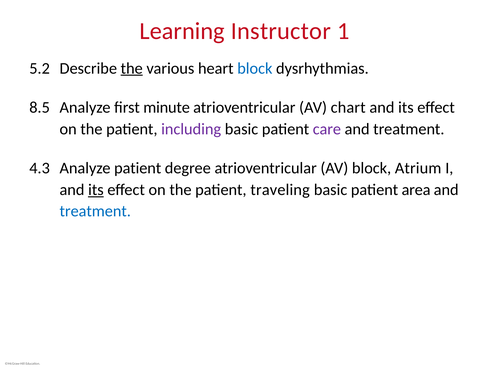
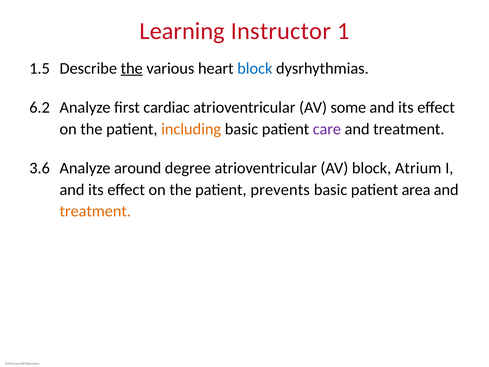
5.2: 5.2 -> 1.5 (40, 68)
8.5: 8.5 -> 6.2 (40, 107)
minute: minute -> cardiac (167, 107)
chart: chart -> some (348, 107)
including colour: purple -> orange (191, 129)
4.3: 4.3 -> 3.6 (40, 168)
Analyze patient: patient -> around (138, 168)
its underline: present -> none (96, 190)
traveling: traveling -> prevents (280, 190)
treatment colour: blue -> orange (95, 211)
